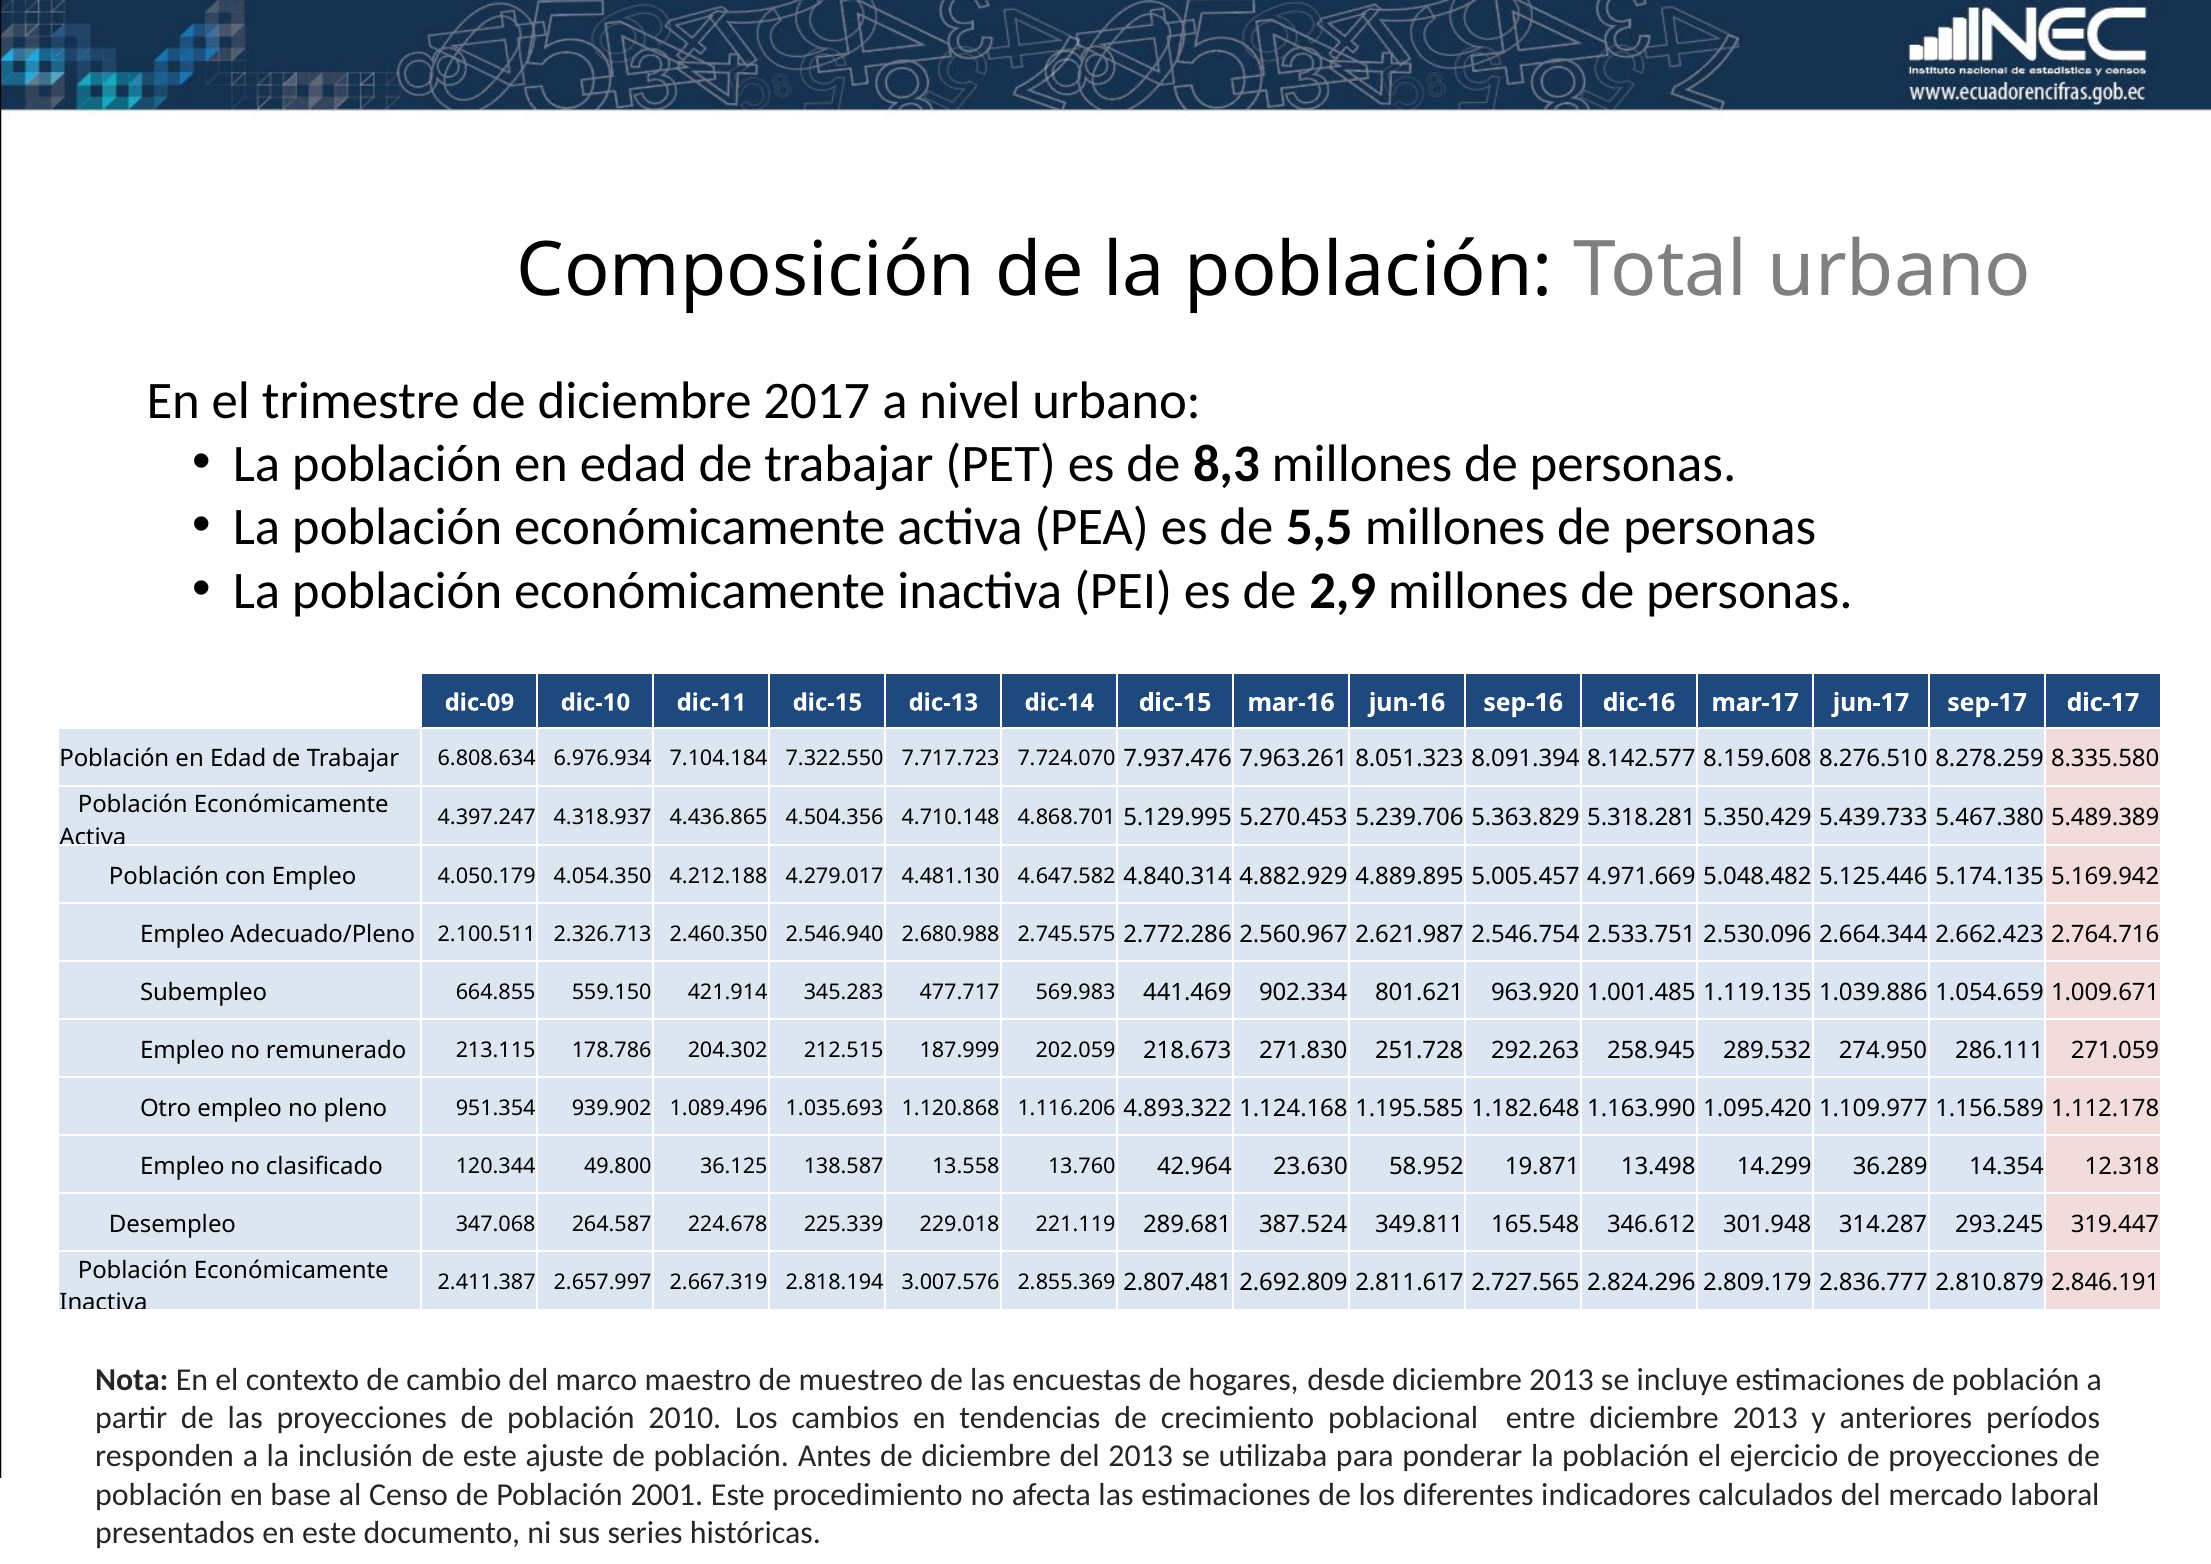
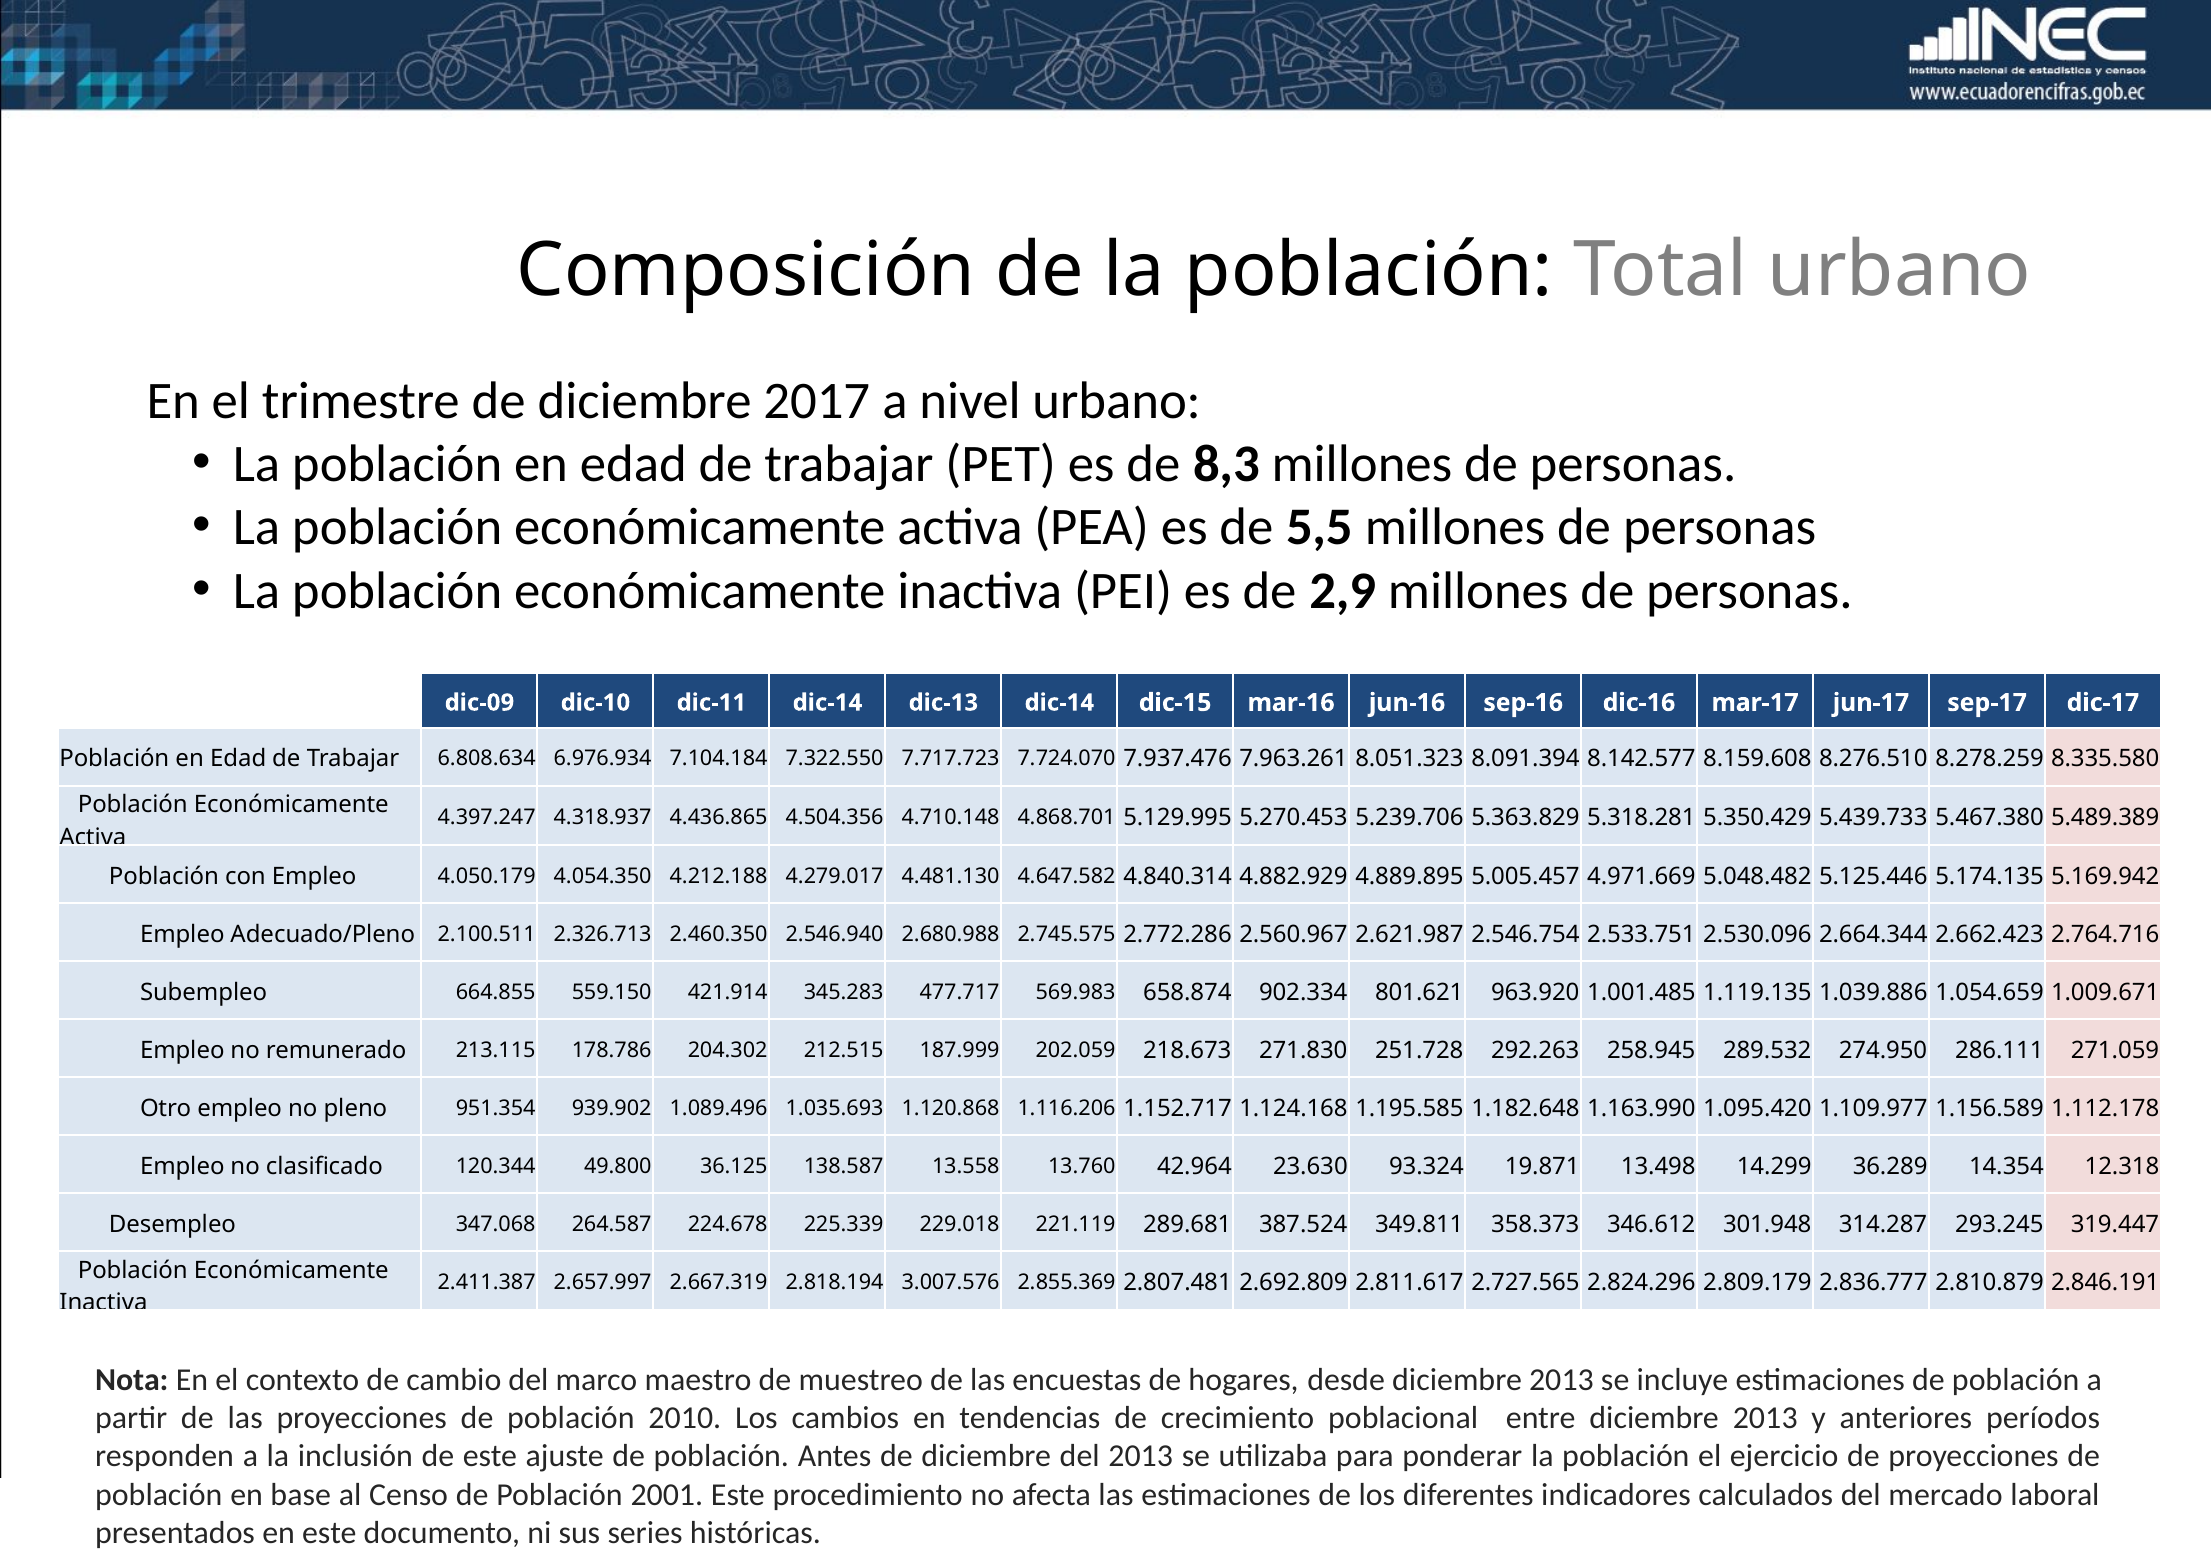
dic-11 dic-15: dic-15 -> dic-14 (827, 703)
441.469: 441.469 -> 658.874 (1187, 993)
4.893.322: 4.893.322 -> 1.152.717 (1178, 1109)
58.952: 58.952 -> 93.324 (1426, 1167)
165.548: 165.548 -> 358.373 (1535, 1225)
